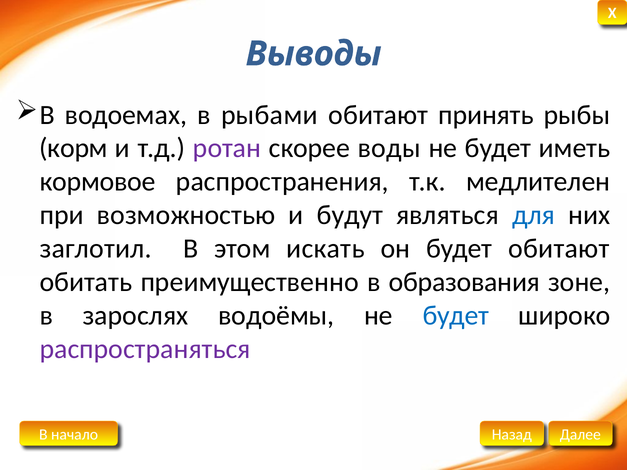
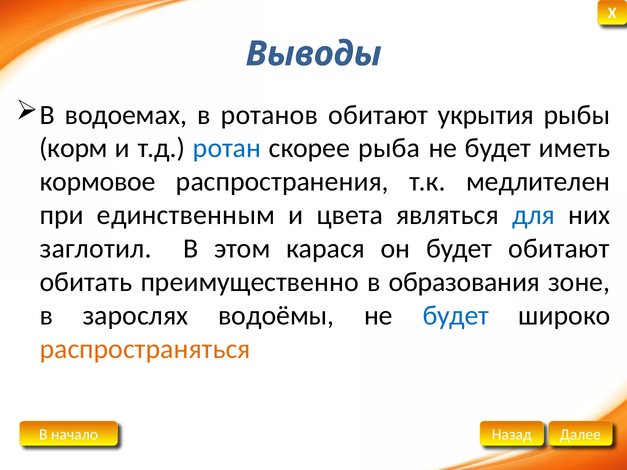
рыбами: рыбами -> ротанов (269, 115)
принять: принять -> укрытия (486, 115)
ротан colour: purple -> blue (227, 148)
воды: воды -> рыба (389, 148)
возможностью: возможностью -> единственным (186, 215)
будут: будут -> цвета (350, 215)
искать: искать -> карася (326, 249)
распространяться colour: purple -> orange (145, 349)
